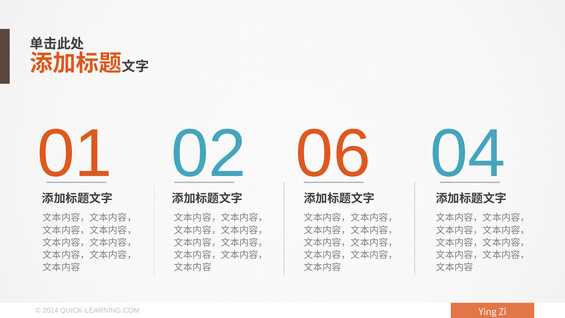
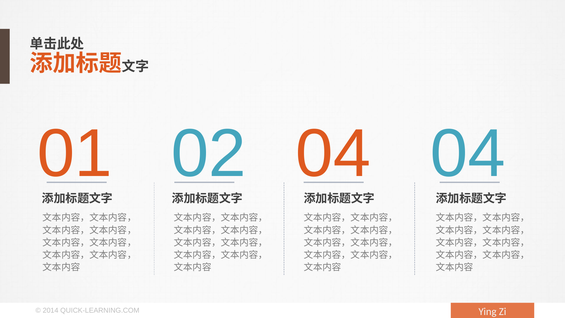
02 06: 06 -> 04 (333, 154)
